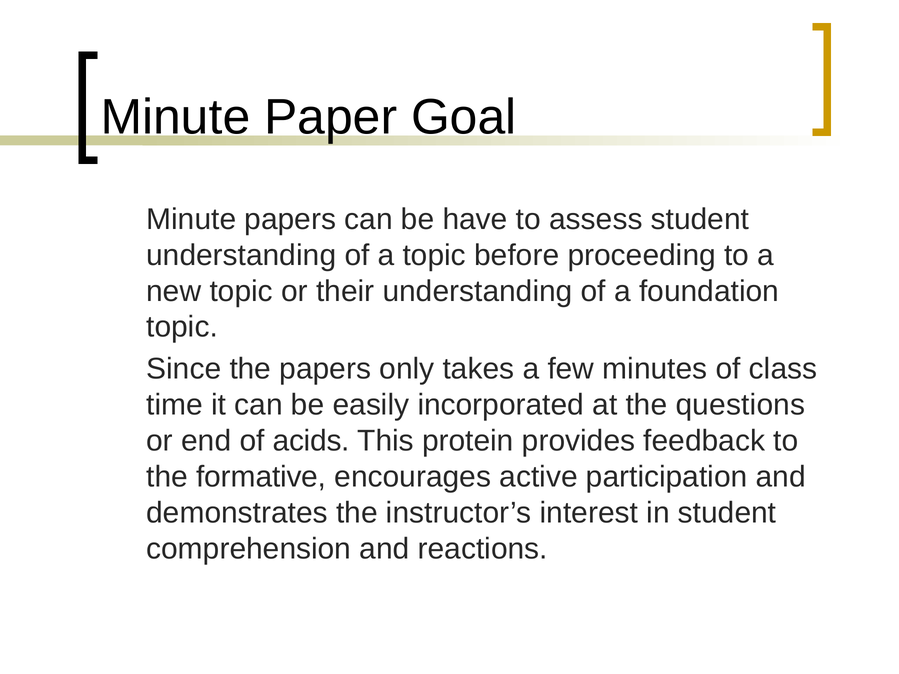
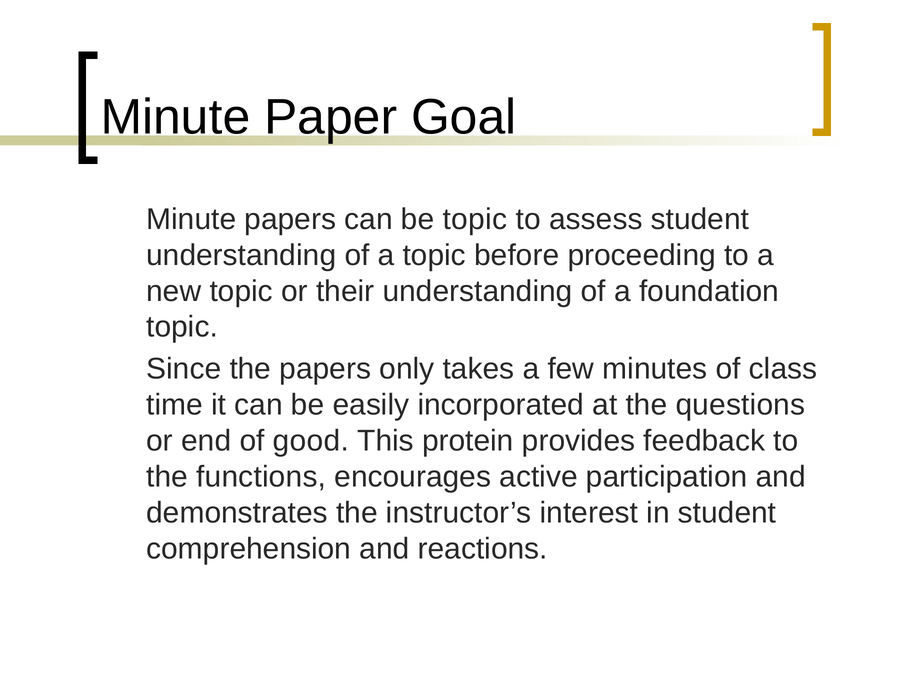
be have: have -> topic (475, 219)
acids: acids -> good (311, 441)
formative: formative -> functions (261, 477)
